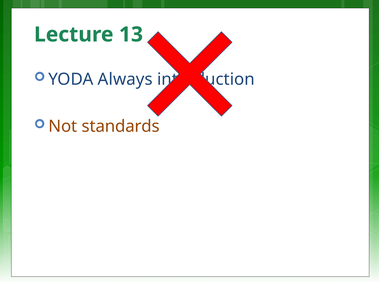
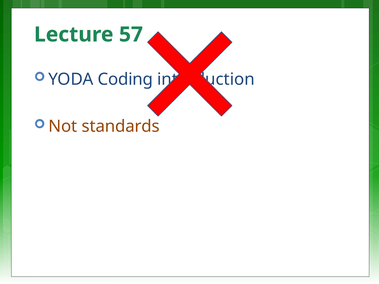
13: 13 -> 57 (131, 35)
Always: Always -> Coding (125, 79)
